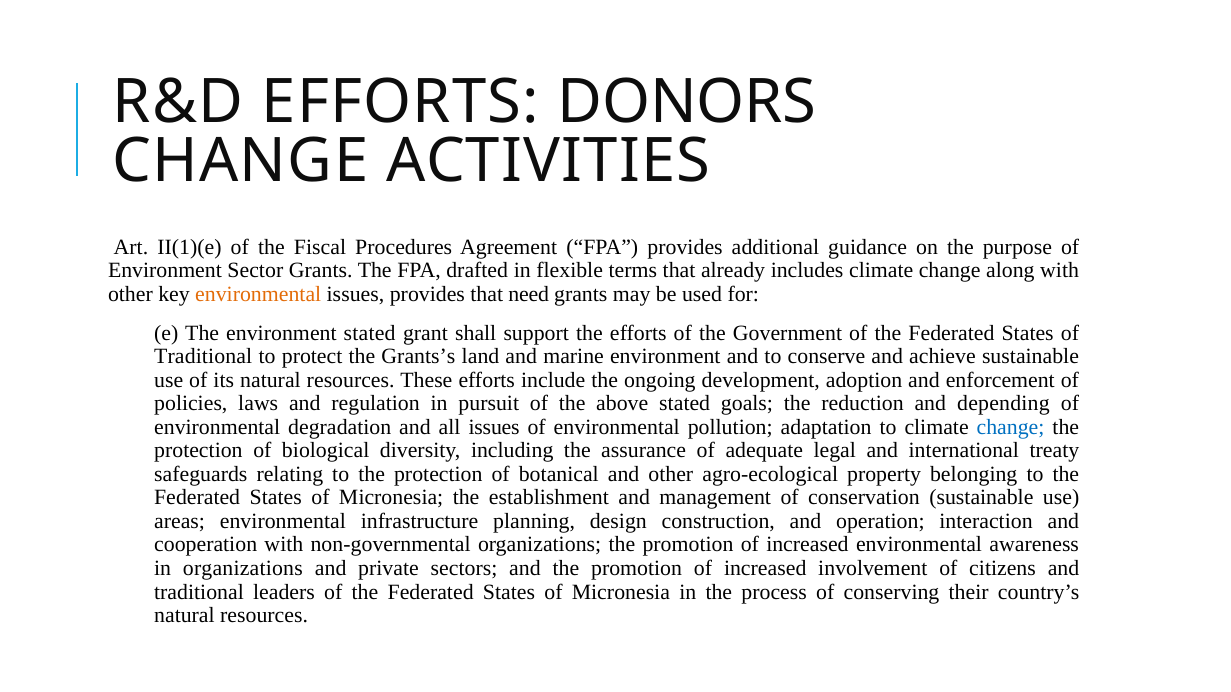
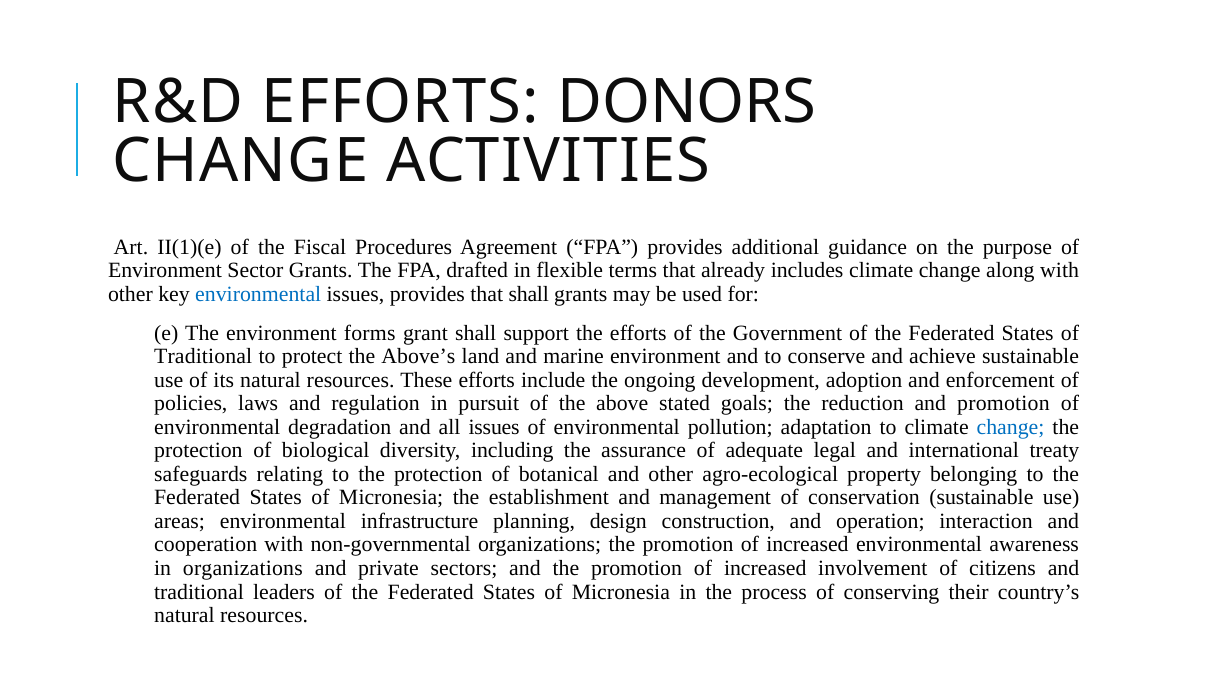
environmental colour: orange -> blue (258, 294)
that need: need -> shall (529, 294)
environment stated: stated -> forms (370, 333)
Grants’s: Grants’s -> Above’s (418, 357)
and depending: depending -> promotion (1003, 404)
